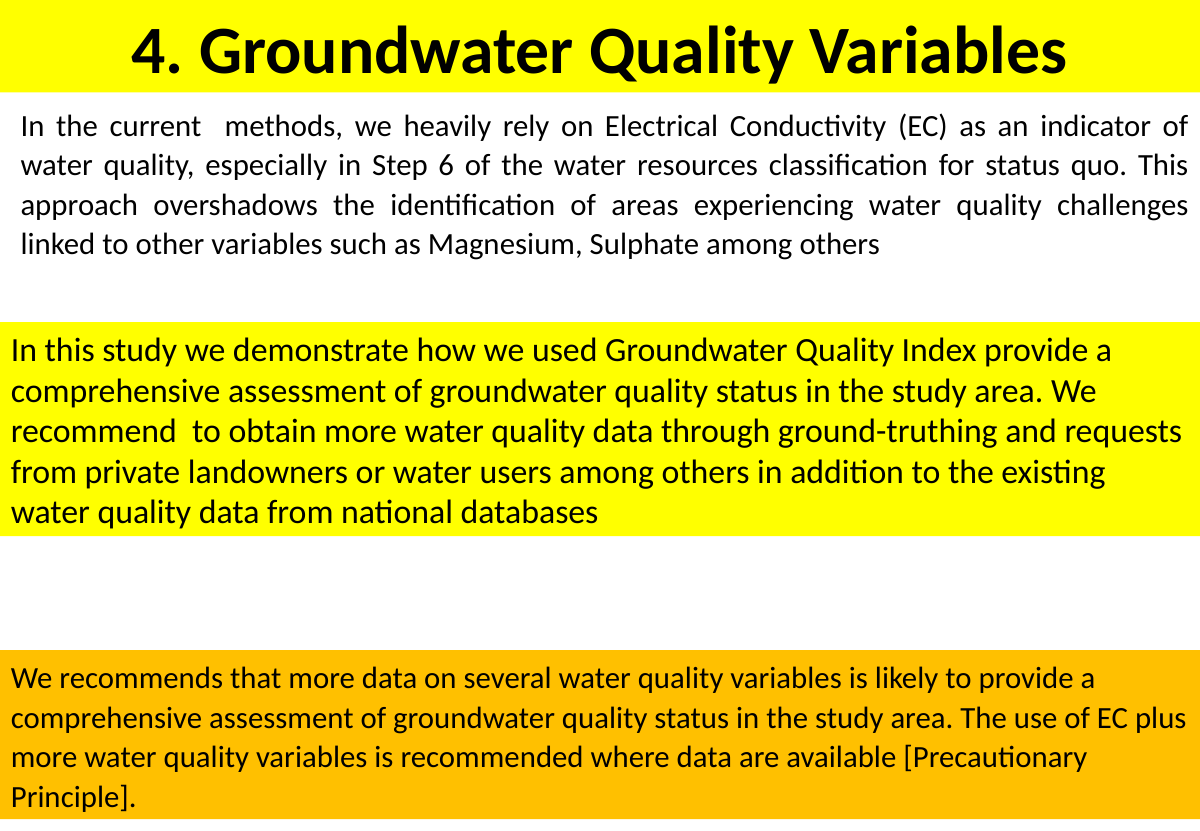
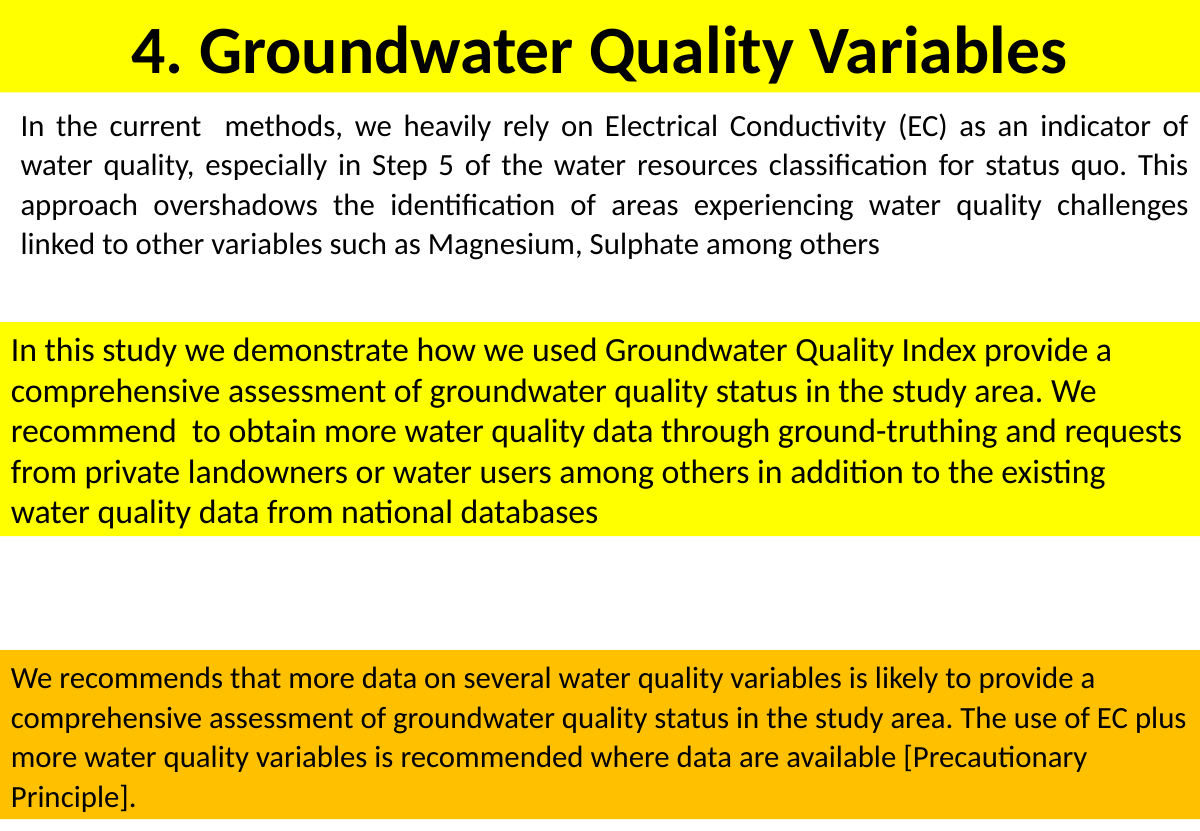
6: 6 -> 5 (446, 165)
